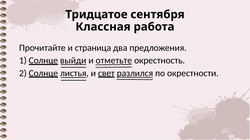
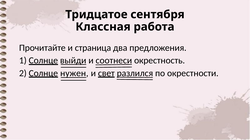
отметьте: отметьте -> соотнеси (114, 61)
листья: листья -> нужен (74, 73)
